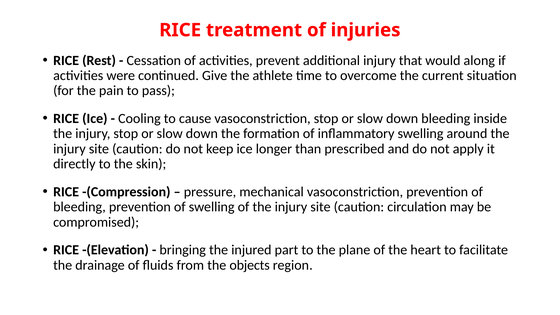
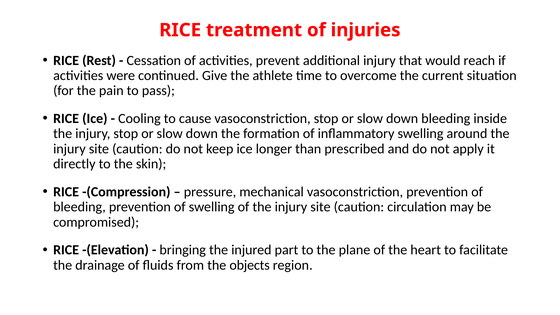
along: along -> reach (479, 60)
